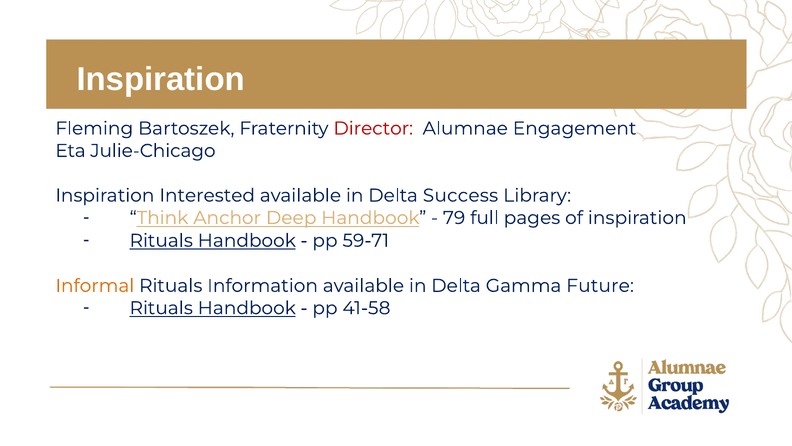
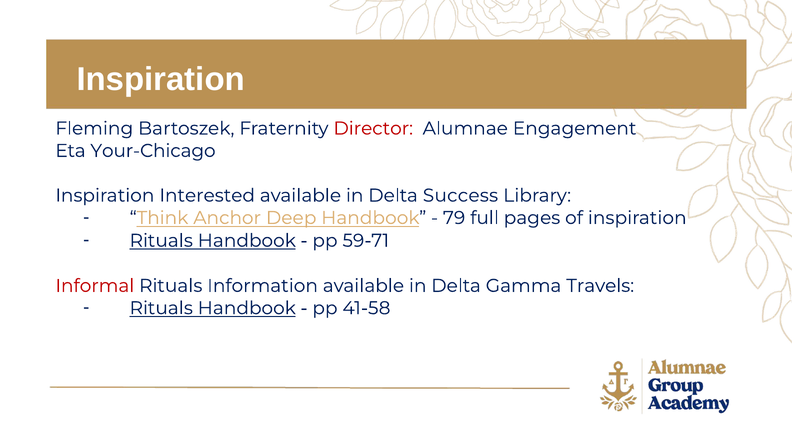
Julie-Chicago: Julie-Chicago -> Your-Chicago (153, 151)
Informal colour: orange -> red (95, 285)
Future: Future -> Travels (600, 285)
